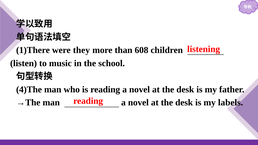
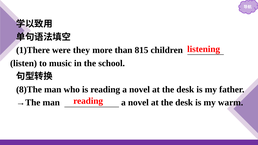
608: 608 -> 815 (141, 50)
4)The: 4)The -> 8)The (29, 90)
labels: labels -> warm (231, 103)
